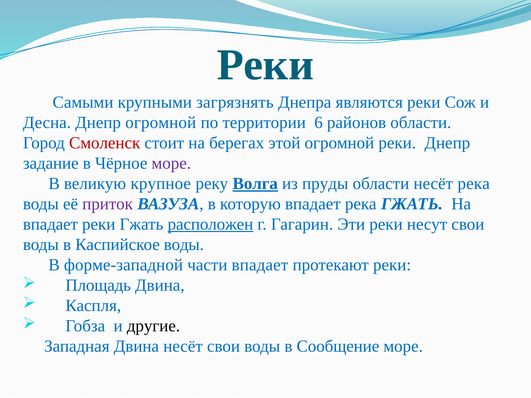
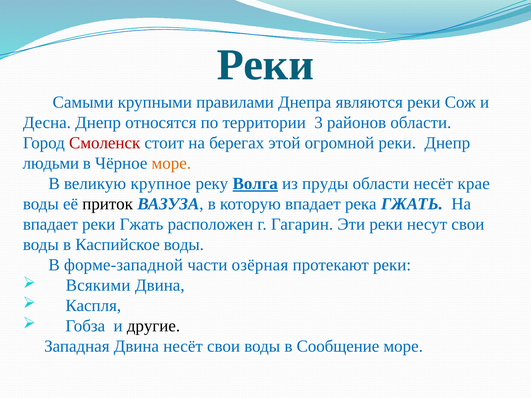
загрязнять: загрязнять -> правилами (235, 102)
Днепр огромной: огромной -> относятся (161, 123)
6: 6 -> 3 (318, 123)
задание: задание -> людьми (51, 163)
море colour: purple -> orange (171, 163)
несёт река: река -> крае (474, 184)
приток colour: purple -> black (108, 204)
расположен underline: present -> none (210, 225)
части впадает: впадает -> озёрная (260, 265)
Площадь: Площадь -> Всякими (98, 286)
